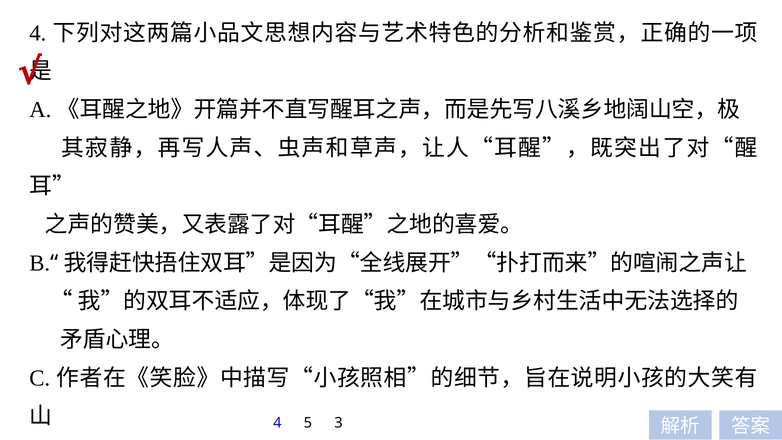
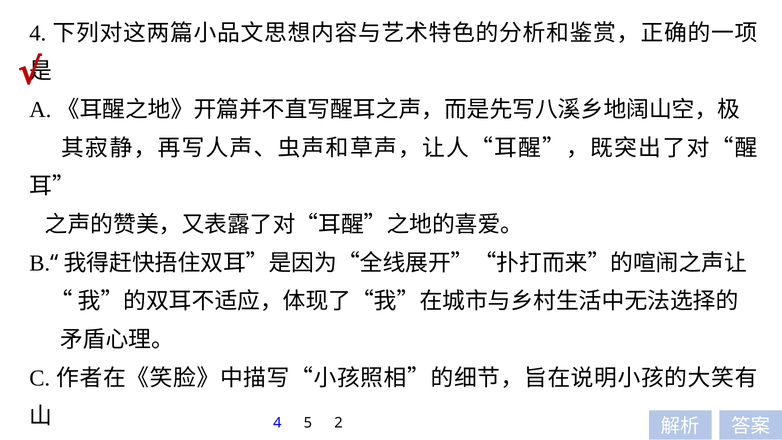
3: 3 -> 2 (339, 423)
